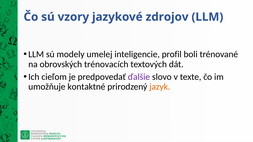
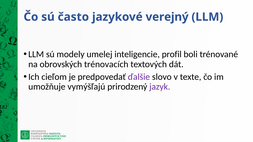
vzory: vzory -> často (73, 17)
zdrojov: zdrojov -> verejný (167, 17)
kontaktné: kontaktné -> vymýšľajú (86, 87)
jazyk colour: orange -> purple (160, 87)
